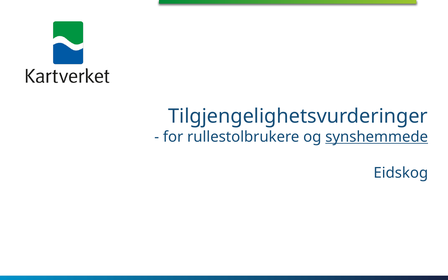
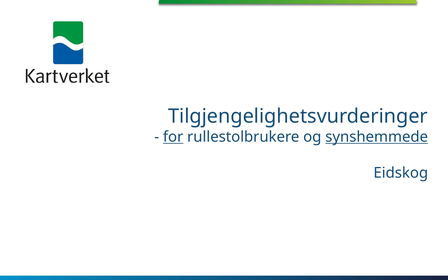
for underline: none -> present (173, 137)
